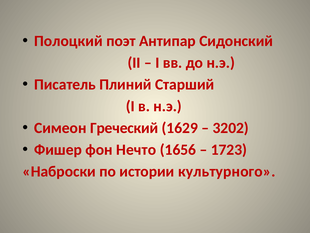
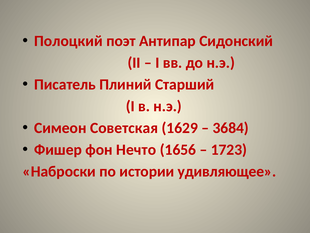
Греческий: Греческий -> Советская (124, 128)
3202: 3202 -> 3684 (231, 128)
культурного: культурного -> удивляющее (227, 171)
